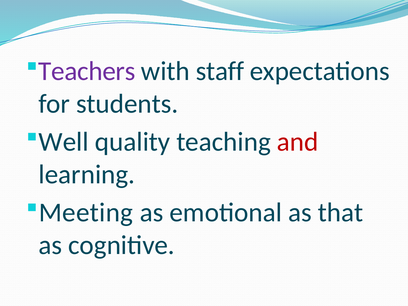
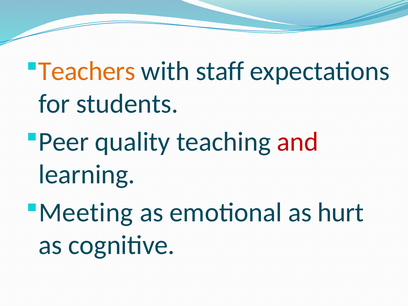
Teachers colour: purple -> orange (87, 71)
Well: Well -> Peer (64, 142)
that: that -> hurt (341, 213)
